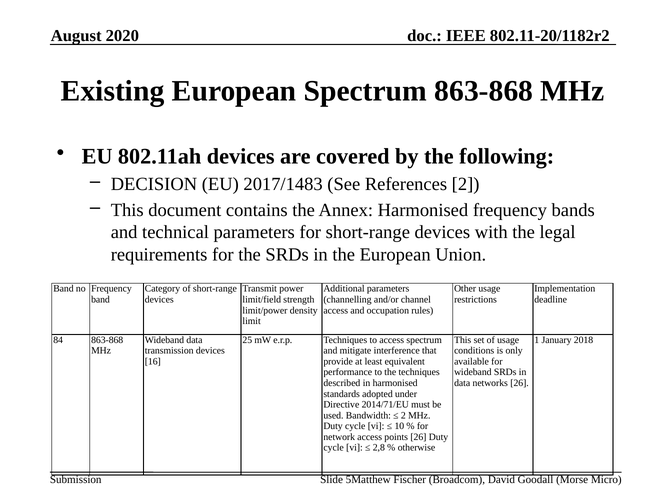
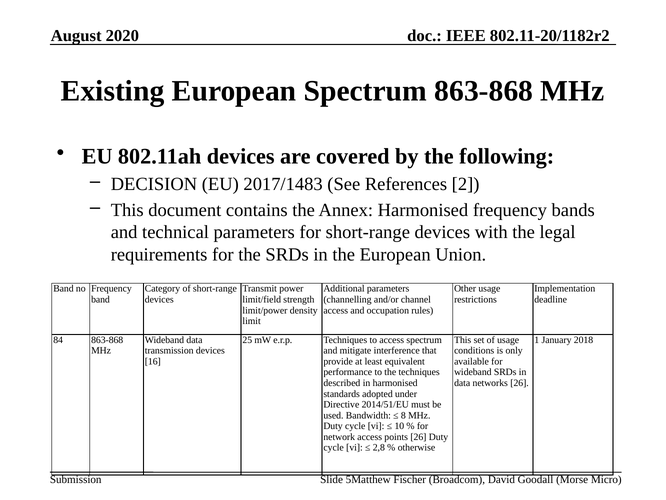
2014/71/EU: 2014/71/EU -> 2014/51/EU (385, 404)
2: 2 -> 8 (403, 415)
